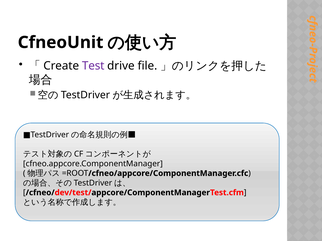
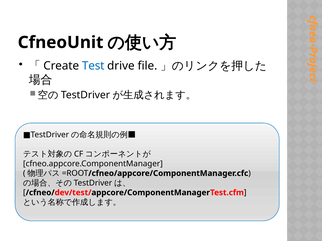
Test colour: purple -> blue (93, 66)
